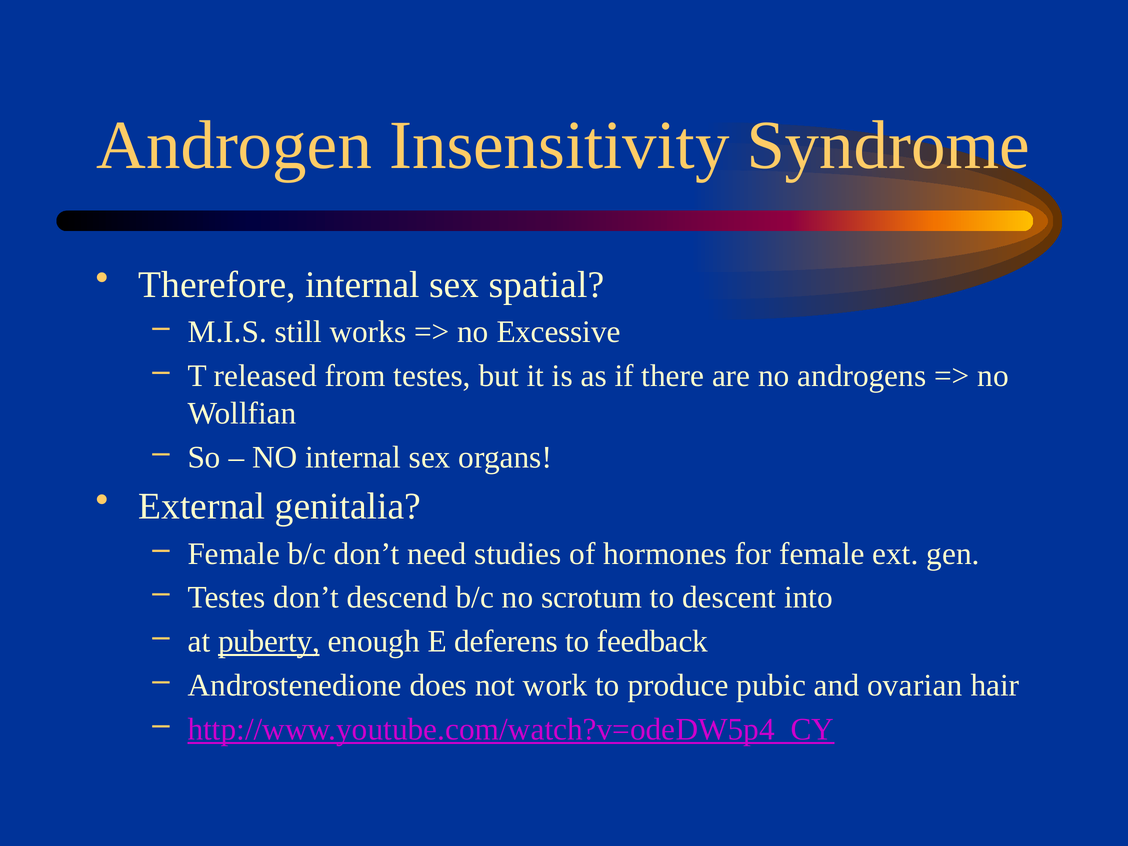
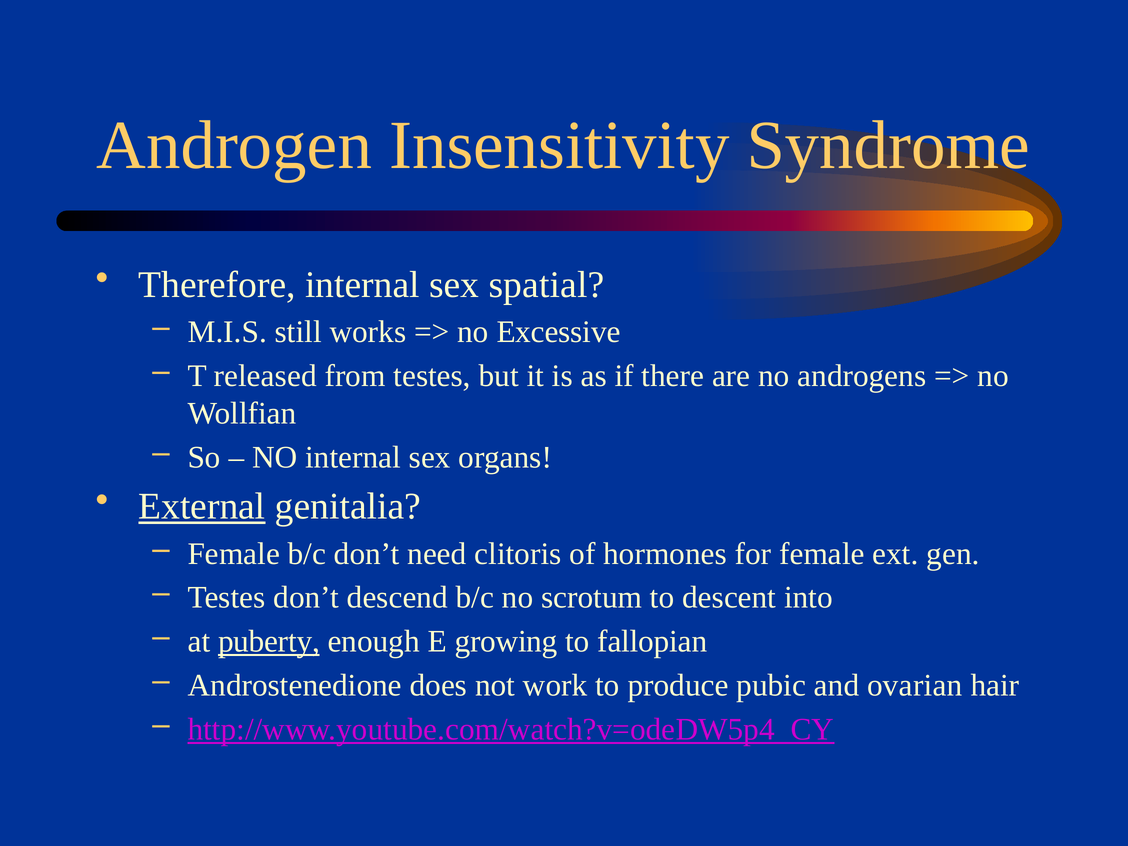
External underline: none -> present (202, 507)
studies: studies -> clitoris (518, 554)
deferens: deferens -> growing (506, 641)
feedback: feedback -> fallopian (652, 641)
